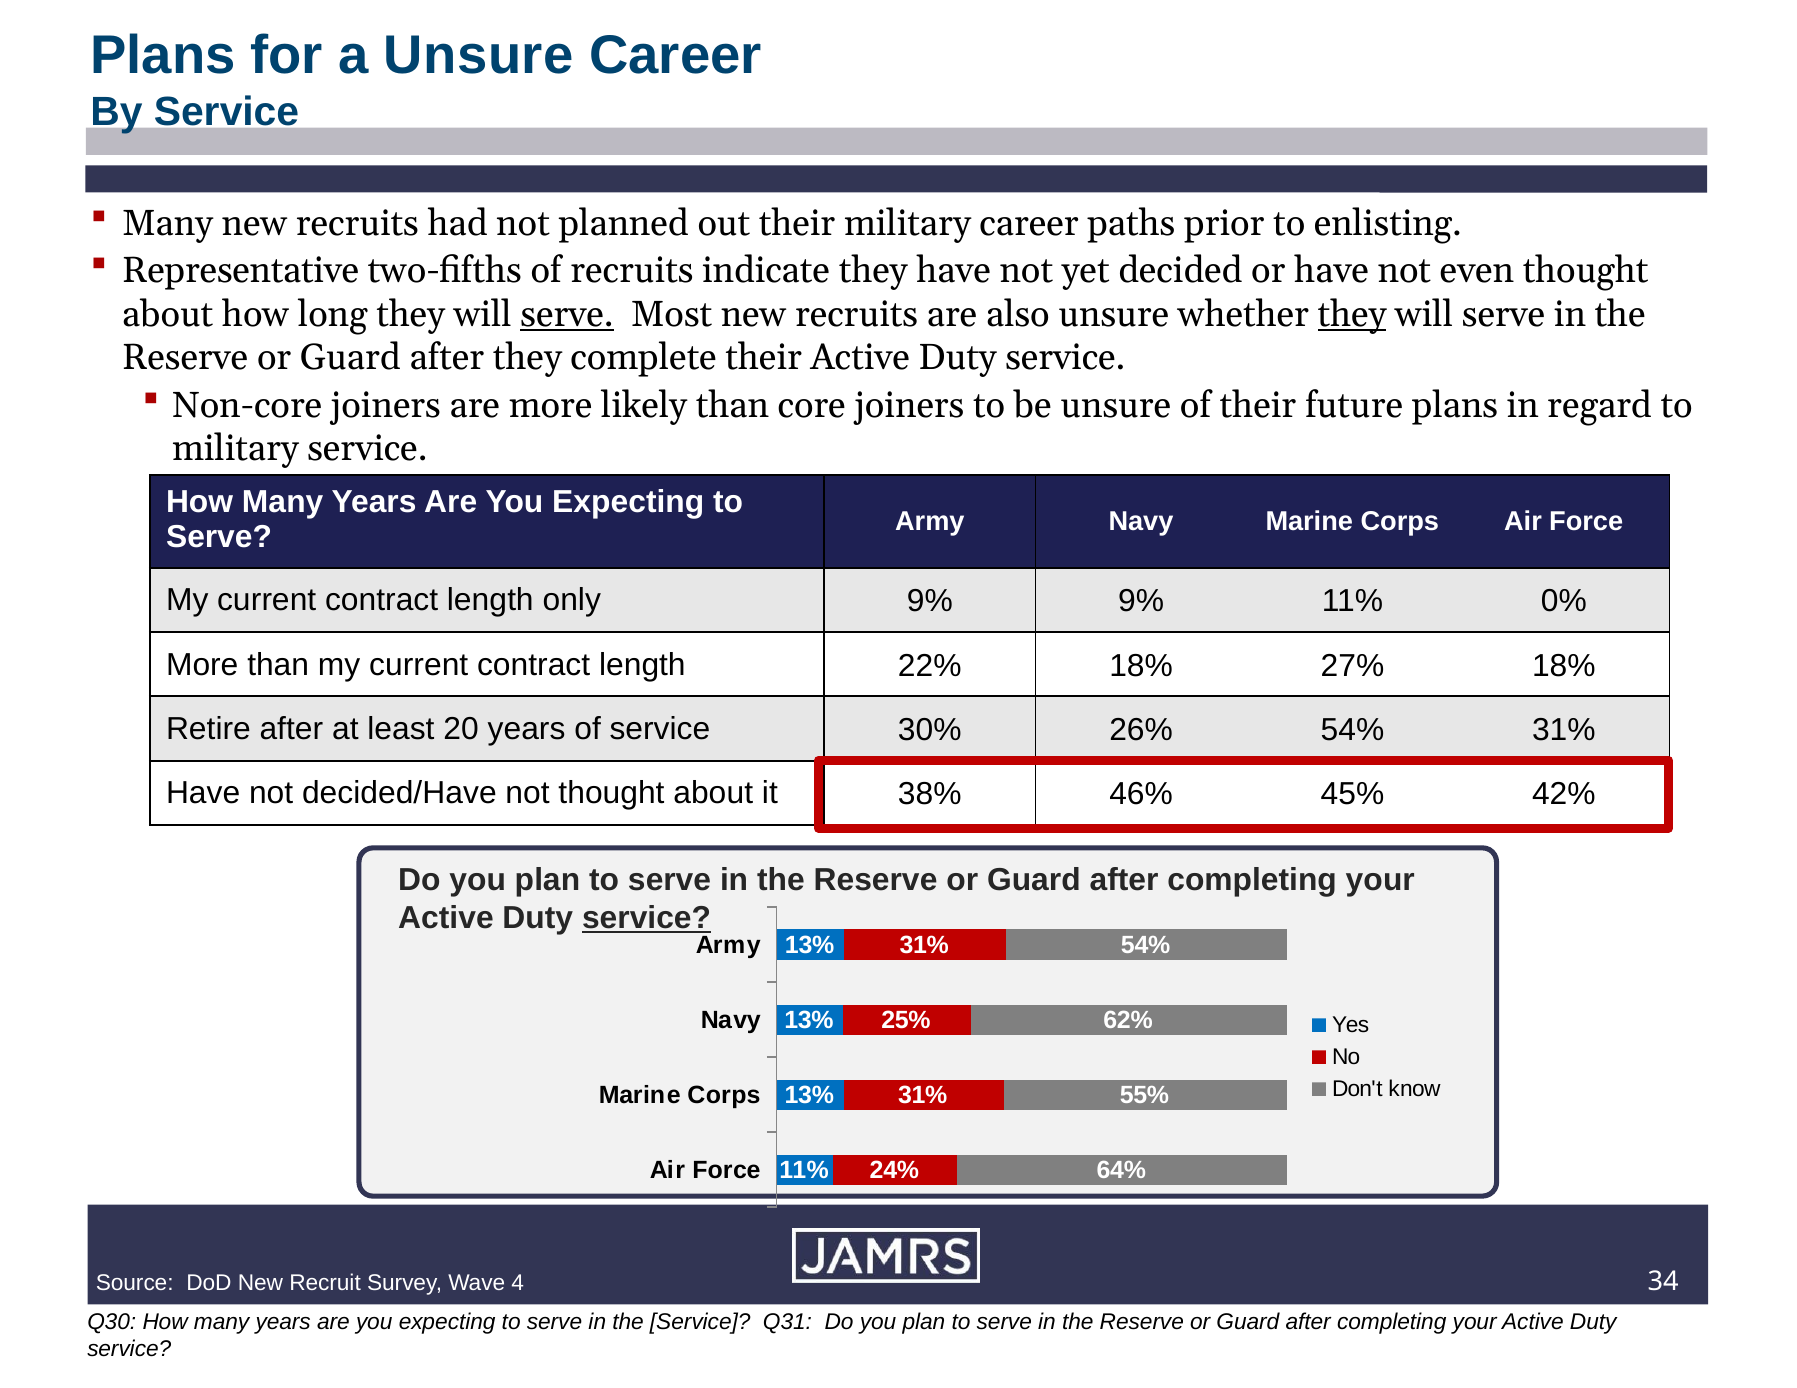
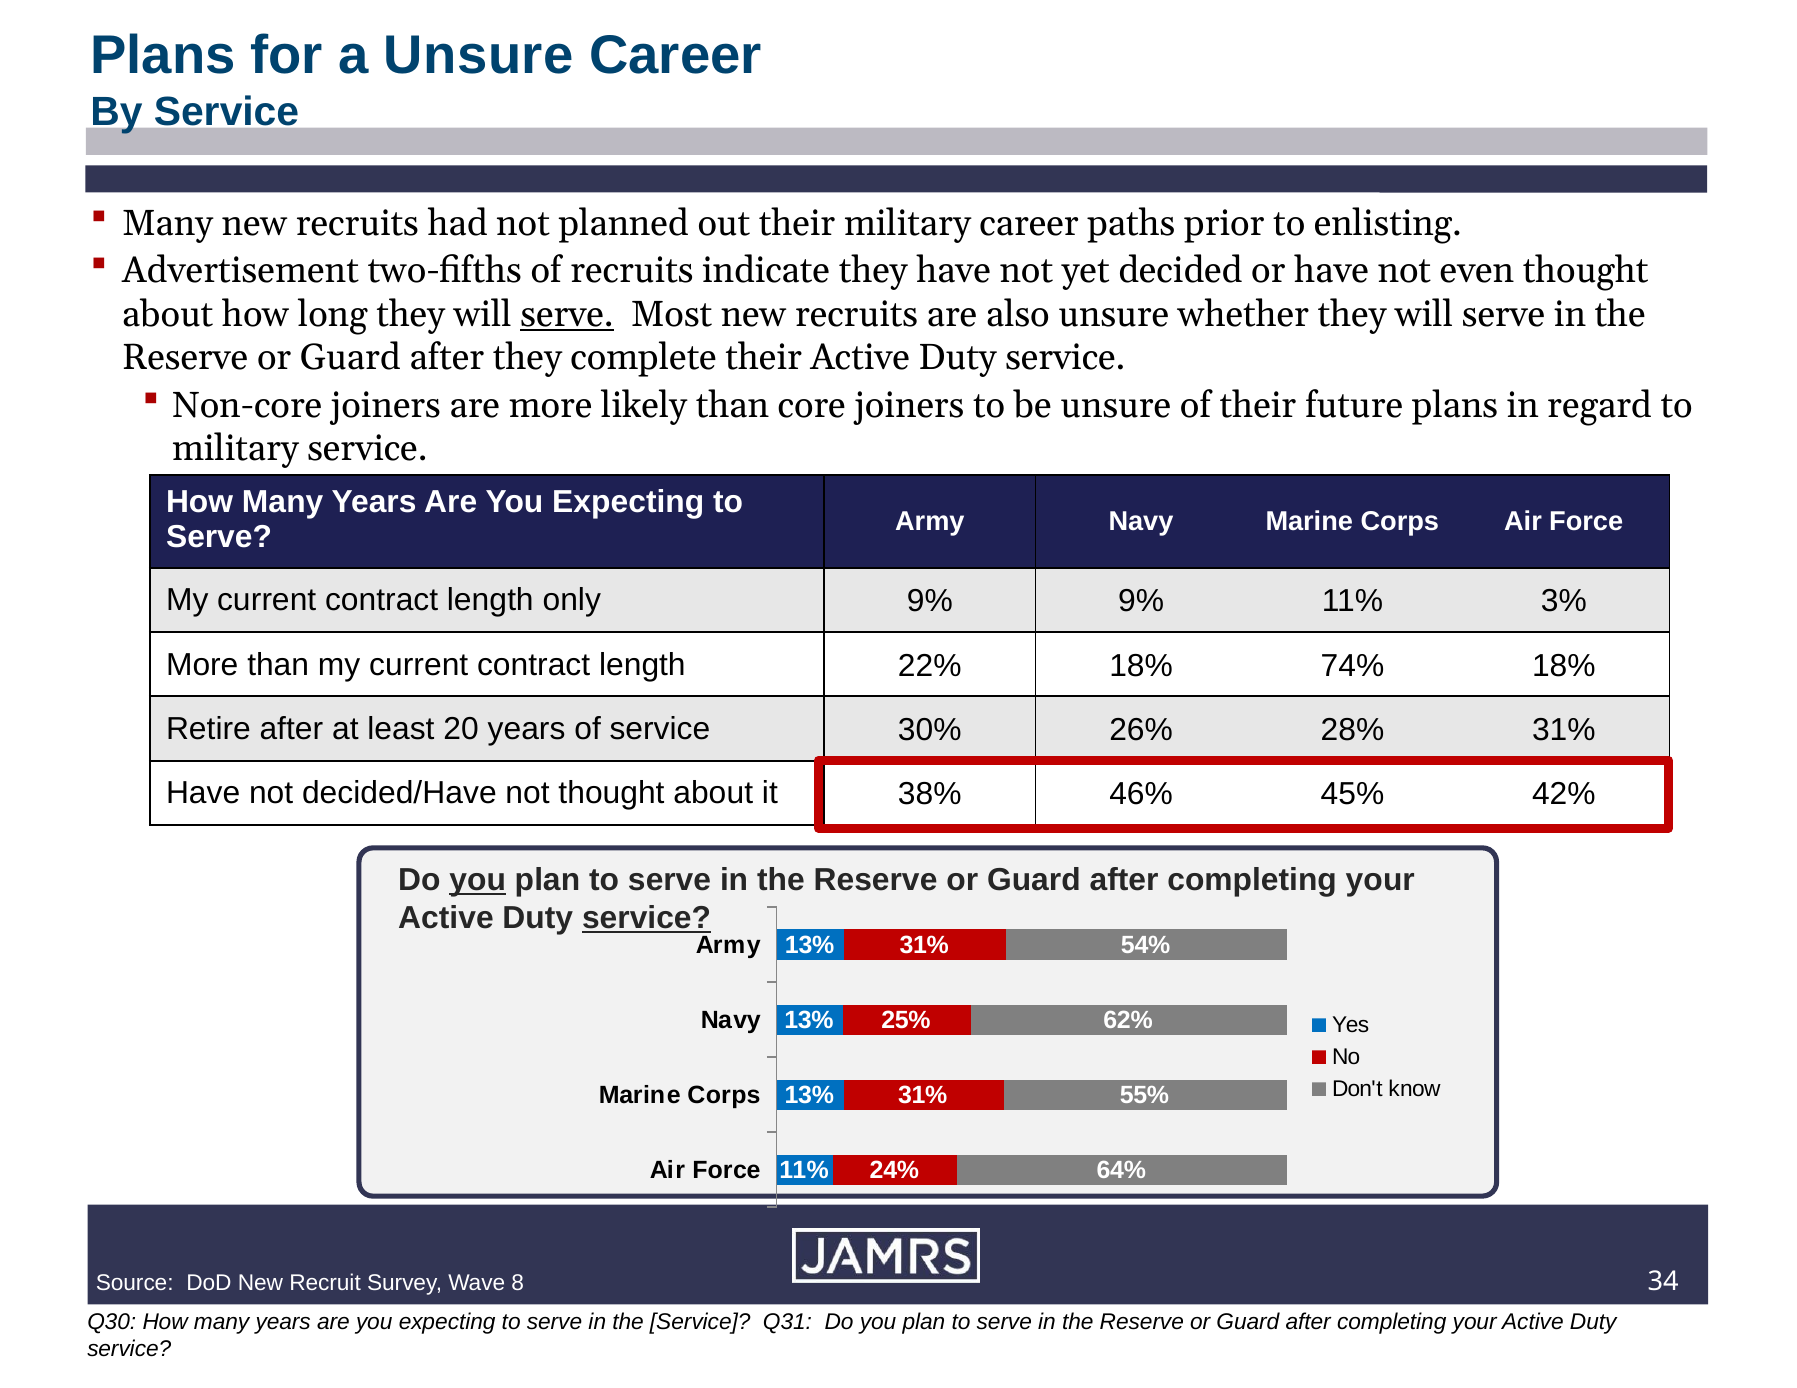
Representative: Representative -> Advertisement (240, 271)
they underline: present -> none (1352, 315)
0%: 0% -> 3% (1564, 602)
27%: 27% -> 74% (1352, 666)
26% 54%: 54% -> 28% (1352, 730)
you underline: none -> present (478, 880)
4: 4 -> 8 (518, 1283)
